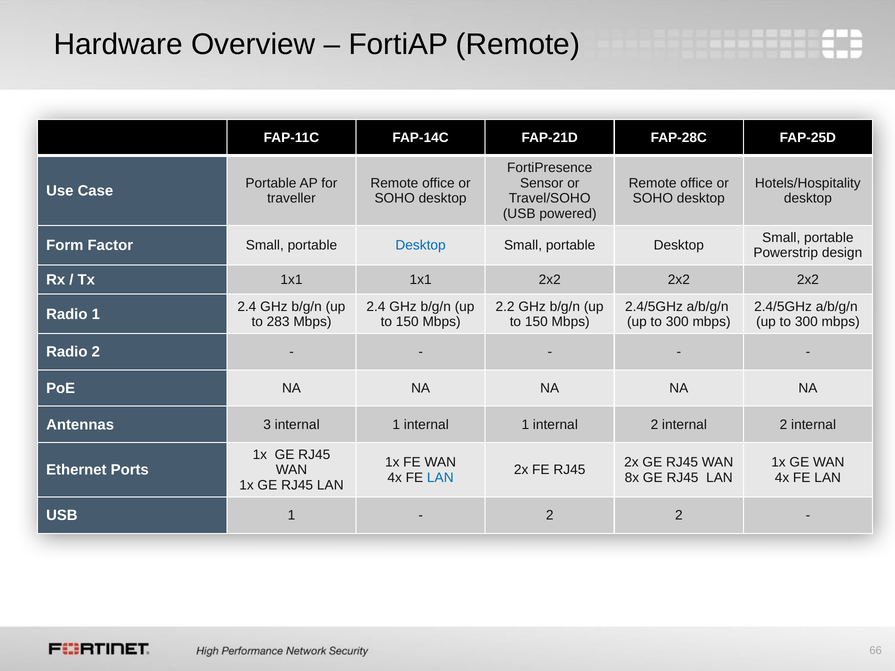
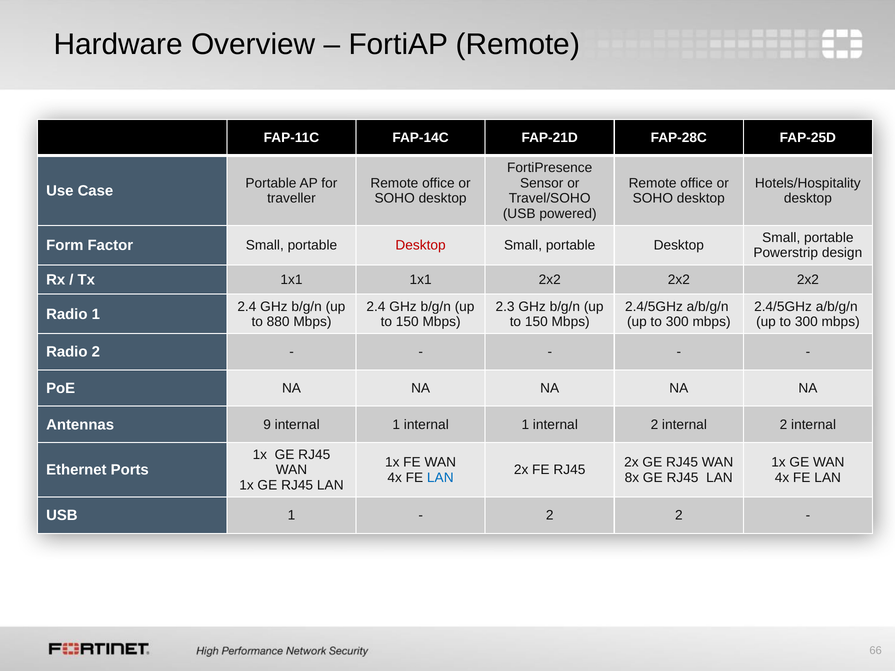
Desktop colour: blue -> red (421, 245)
2.2: 2.2 -> 2.3 (505, 307)
283: 283 -> 880 (278, 322)
3: 3 -> 9 (267, 425)
